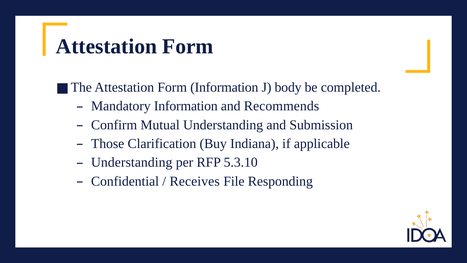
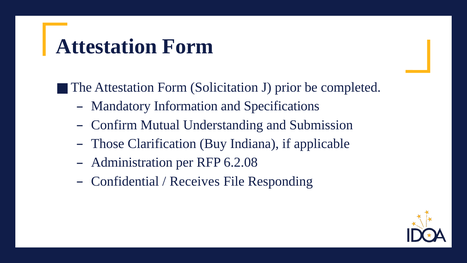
Form Information: Information -> Solicitation (224, 87)
body: body -> prior (288, 87)
Recommends: Recommends -> Specifications (282, 106)
Understanding: Understanding -> Administration (132, 162)
5.3.10: 5.3.10 -> 6.2.08 (241, 162)
